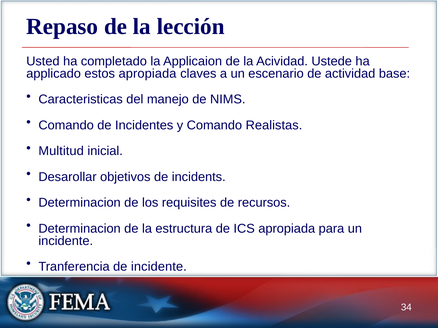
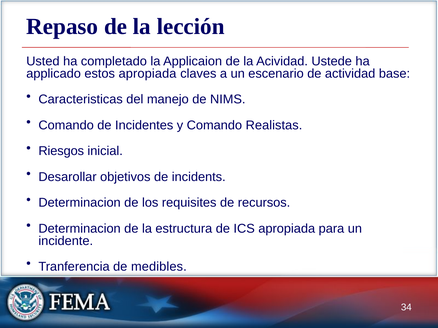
Multitud: Multitud -> Riesgos (61, 151)
de incidente: incidente -> medibles (159, 267)
